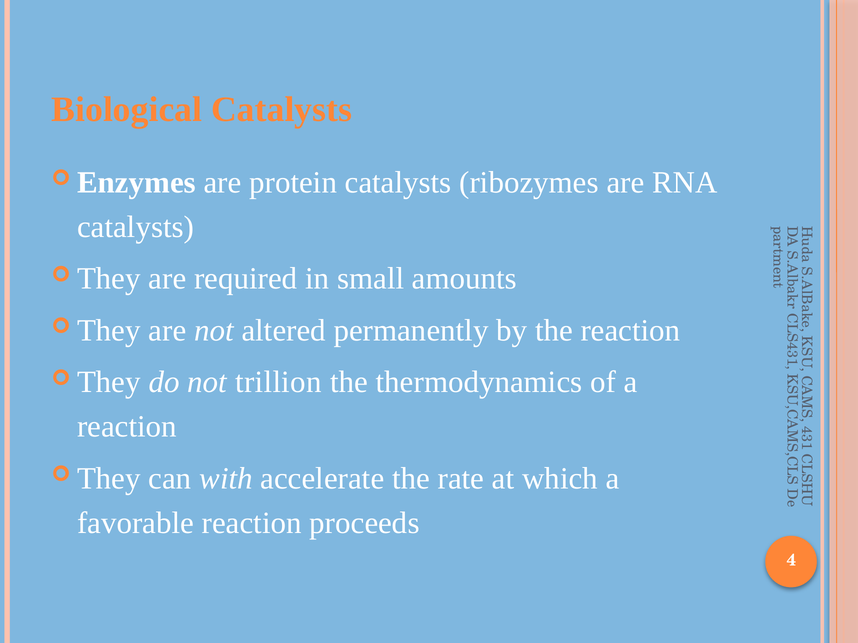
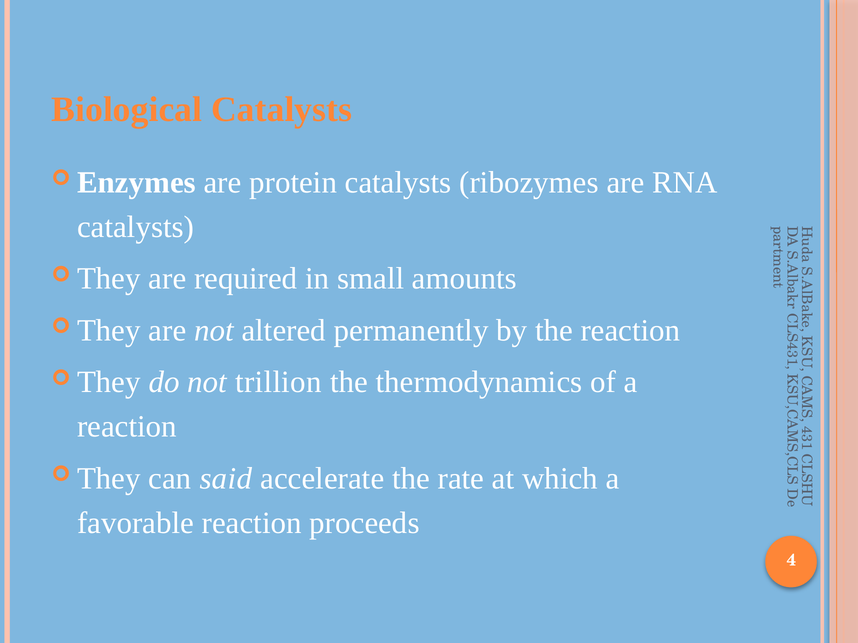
with: with -> said (226, 479)
